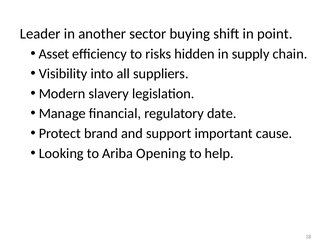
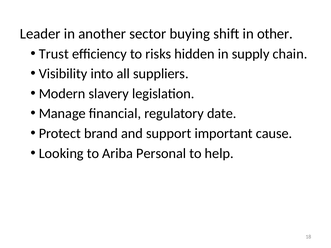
point: point -> other (275, 34)
Asset: Asset -> Trust (54, 54)
Opening: Opening -> Personal (161, 153)
